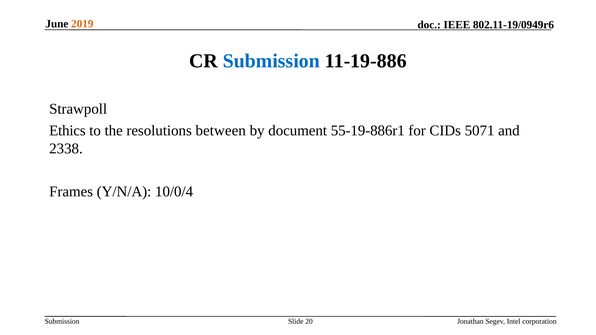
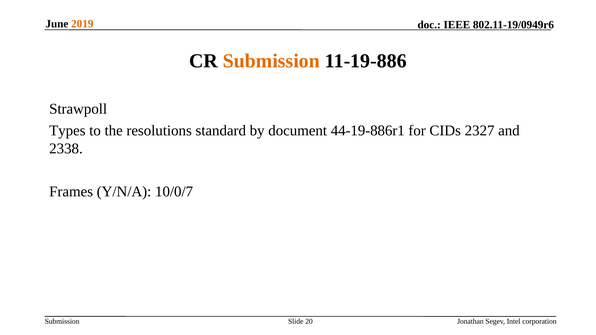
Submission colour: blue -> orange (271, 61)
Ethics: Ethics -> Types (67, 131)
between: between -> standard (221, 131)
55-19-886r1: 55-19-886r1 -> 44-19-886r1 (368, 131)
5071: 5071 -> 2327 (480, 131)
10/0/4: 10/0/4 -> 10/0/7 (174, 192)
